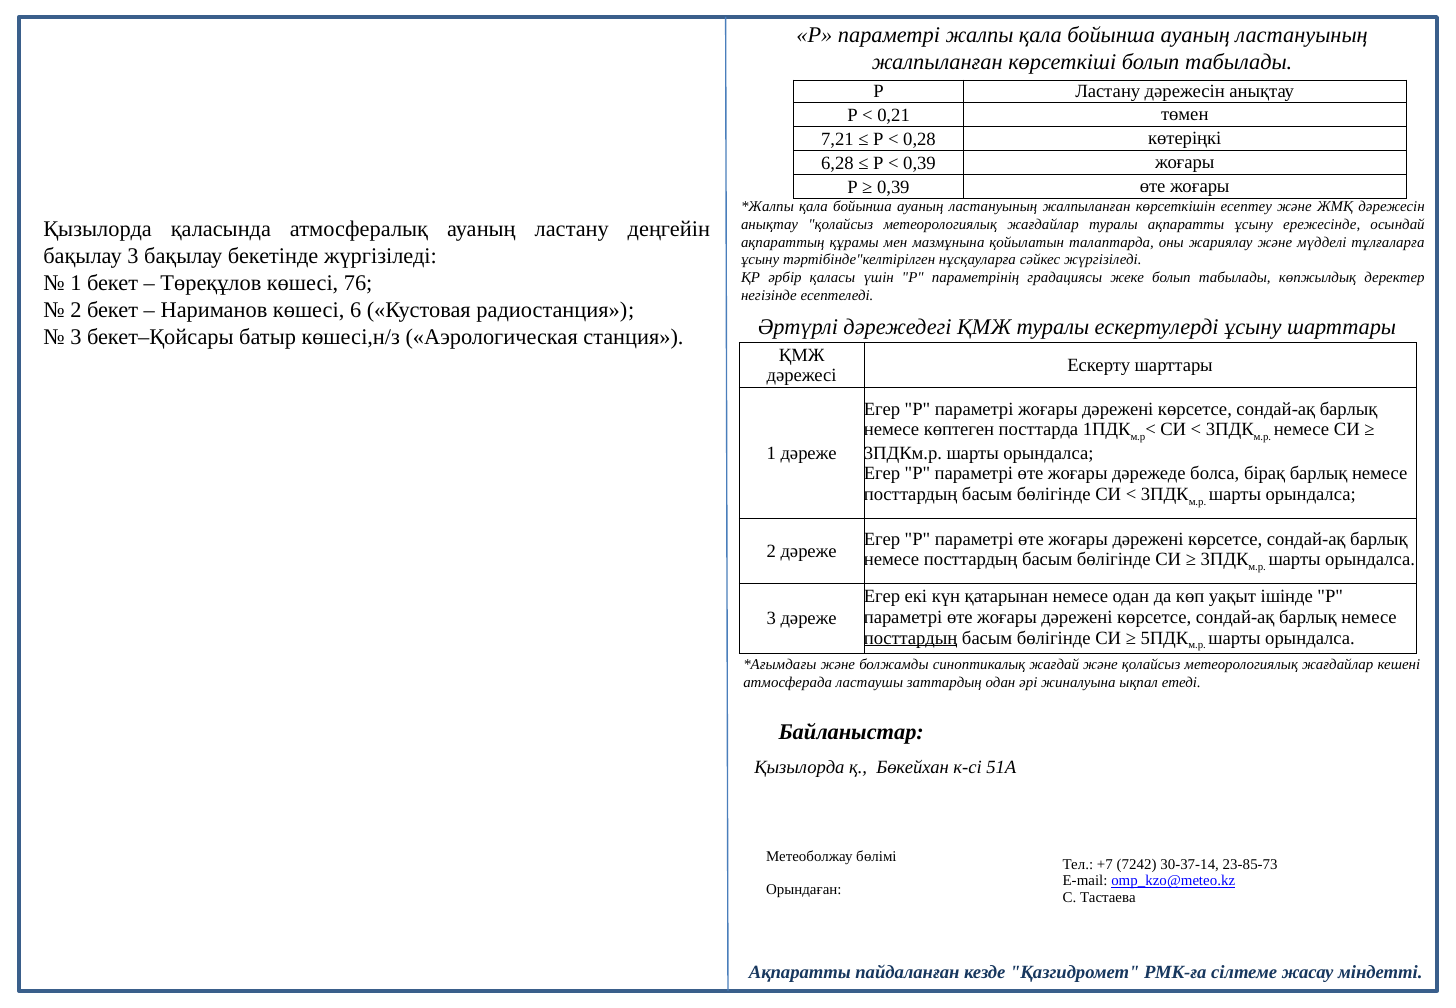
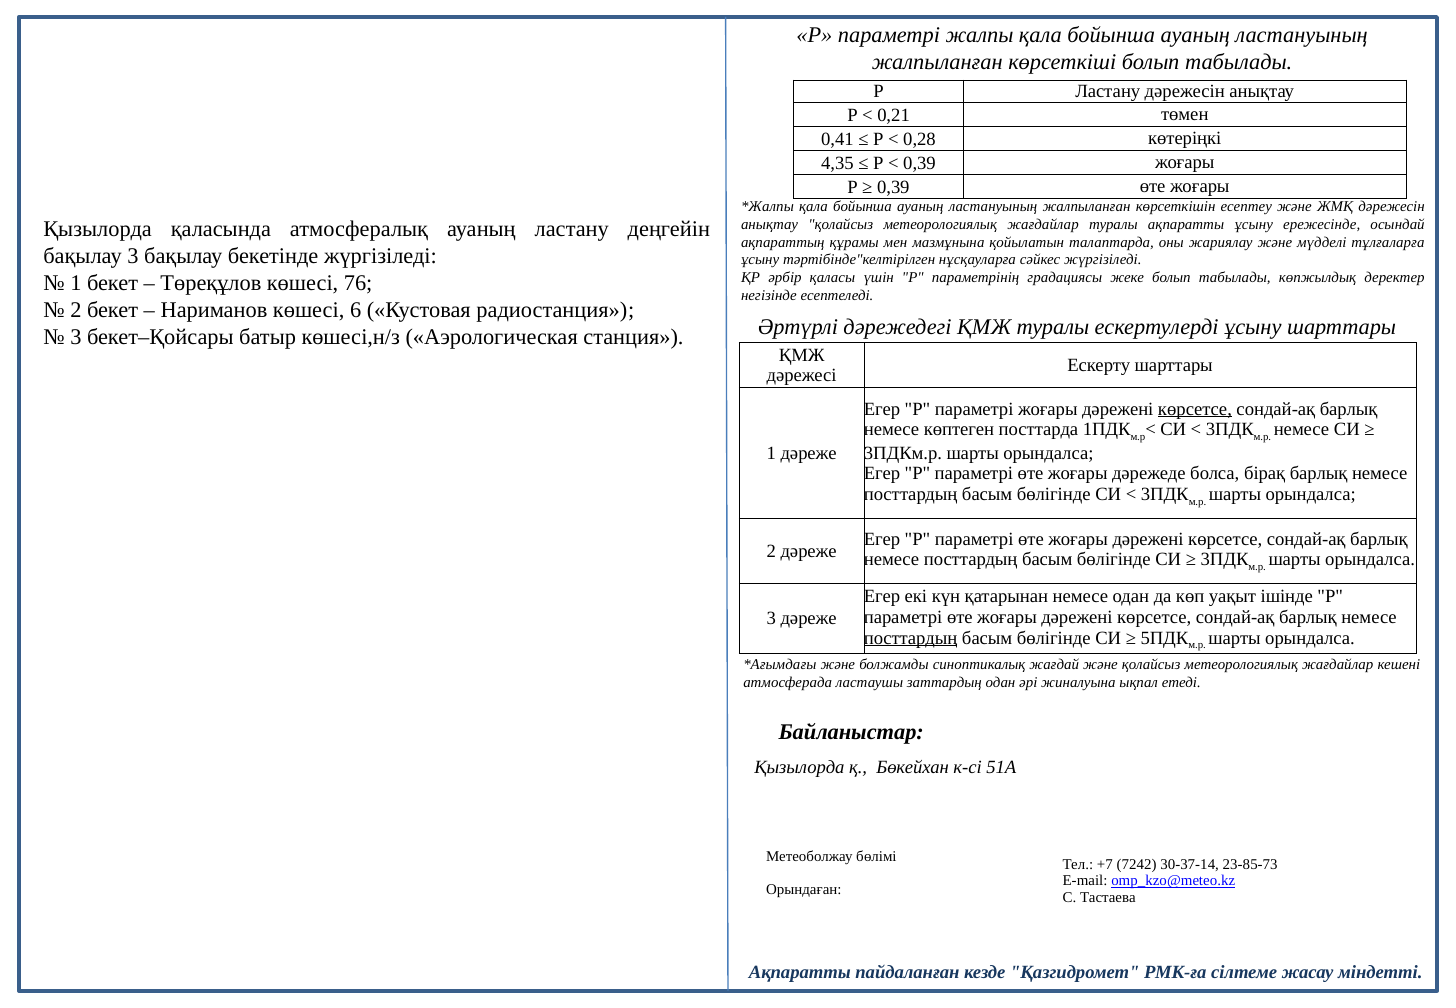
7,21: 7,21 -> 0,41 (837, 139)
6,28: 6,28 -> 4,35 (837, 163)
көрсетсе underline: none -> present (1195, 409)
